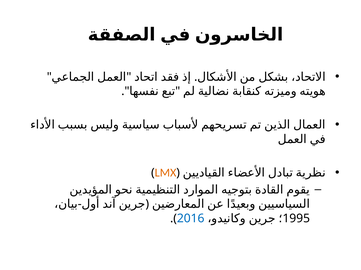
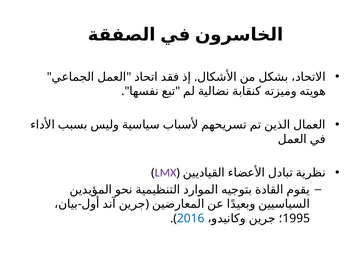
LMX colour: orange -> purple (166, 173)
